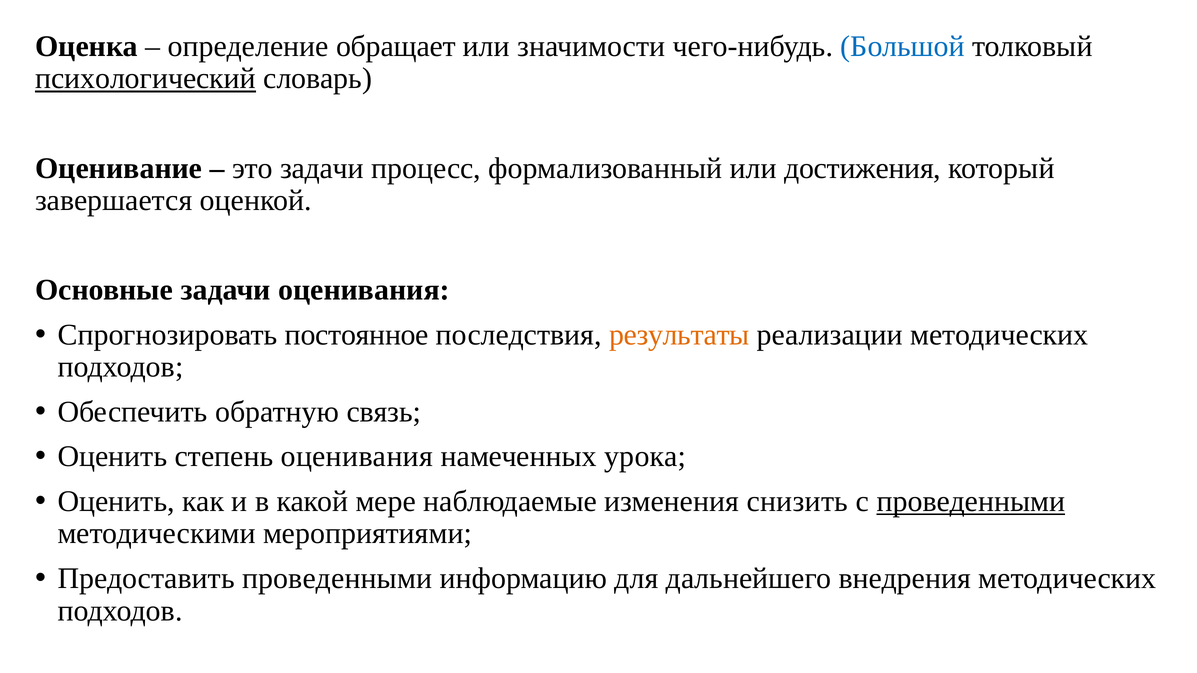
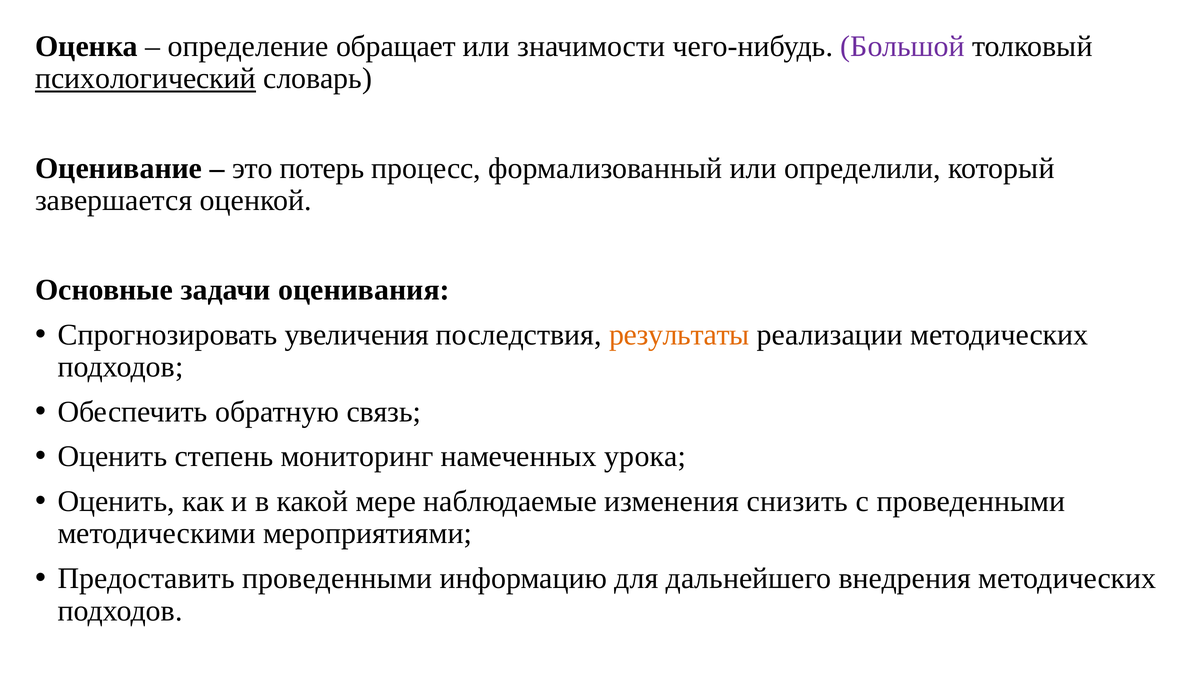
Большой colour: blue -> purple (903, 46)
это задачи: задачи -> потерь (322, 168)
достижения: достижения -> определили (862, 168)
постоянное: постоянное -> увеличения (357, 335)
степень оценивания: оценивания -> мониторинг (357, 457)
проведенными underline: present -> none (971, 502)
